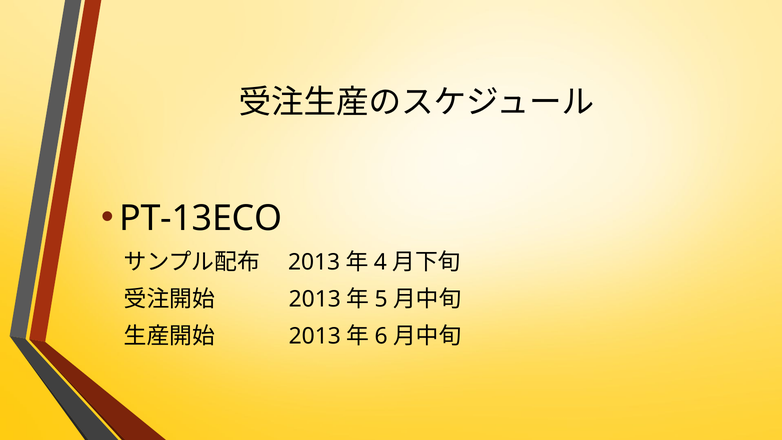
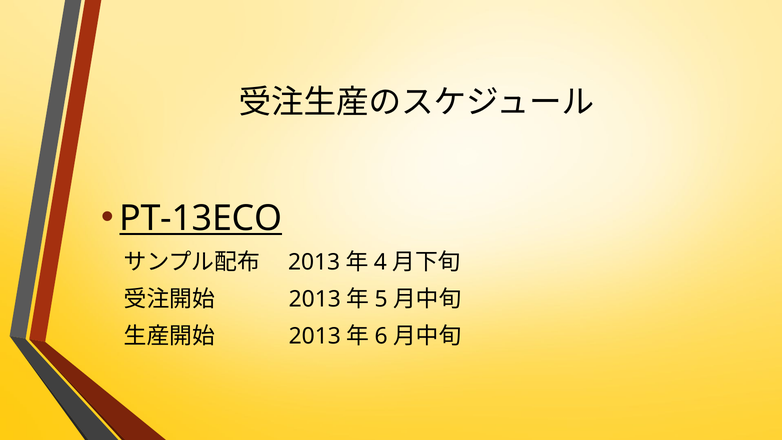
PT-13ECO underline: none -> present (201, 218)
